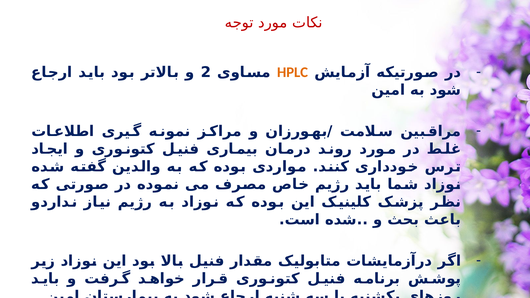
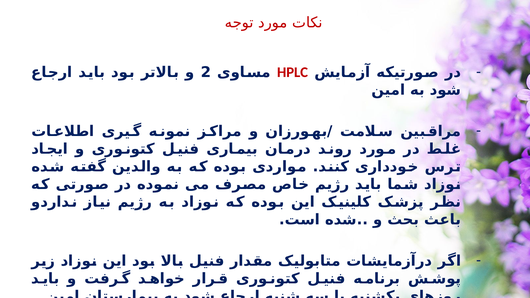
HPLC colour: orange -> red (293, 72)
